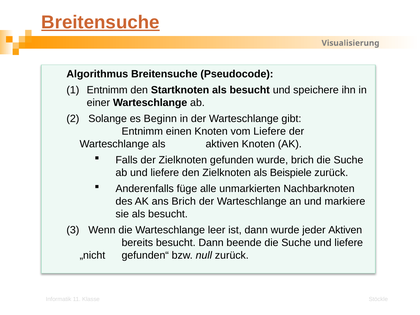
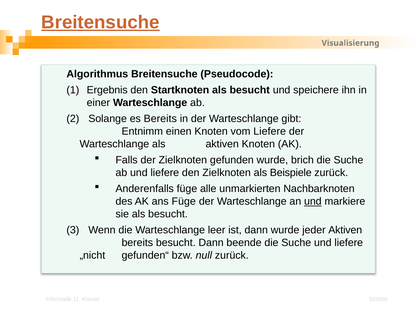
Entnimm: Entnimm -> Ergebnis (107, 90)
es Beginn: Beginn -> Bereits (160, 119)
ans Brich: Brich -> Füge (184, 201)
und underline: none -> present (313, 201)
